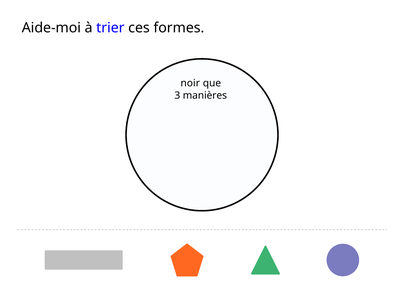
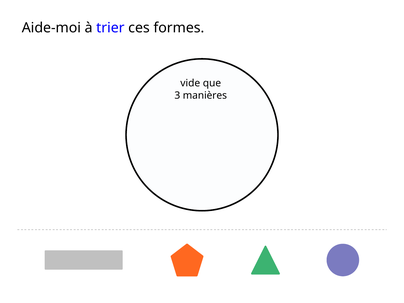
noir: noir -> vide (190, 83)
